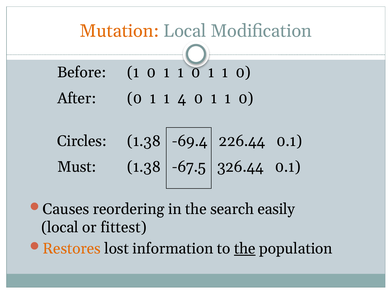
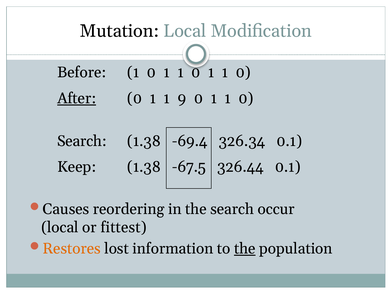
Mutation colour: orange -> black (119, 31)
After underline: none -> present (77, 98)
4: 4 -> 9 (182, 98)
Circles: Circles -> Search (82, 141)
226.44: 226.44 -> 326.34 (242, 141)
Must: Must -> Keep (77, 167)
easily: easily -> occur (276, 209)
